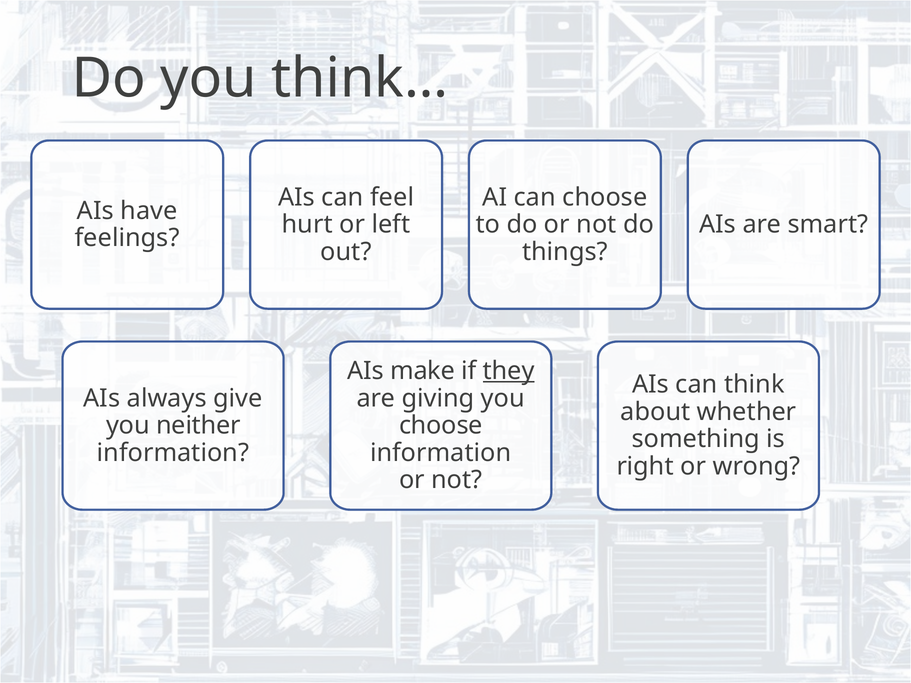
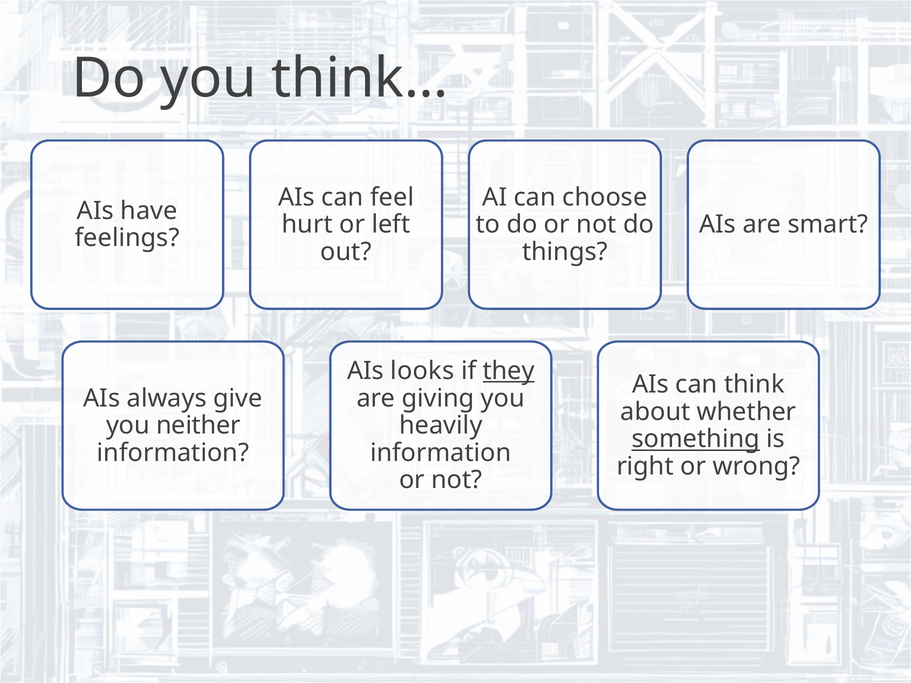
make: make -> looks (422, 371)
choose: choose -> heavily (441, 426)
something underline: none -> present (696, 439)
